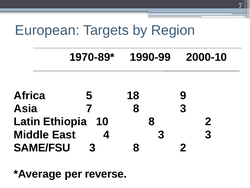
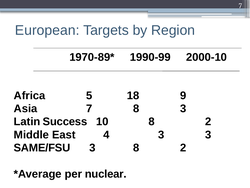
Ethiopia: Ethiopia -> Success (65, 121)
reverse: reverse -> nuclear (106, 174)
